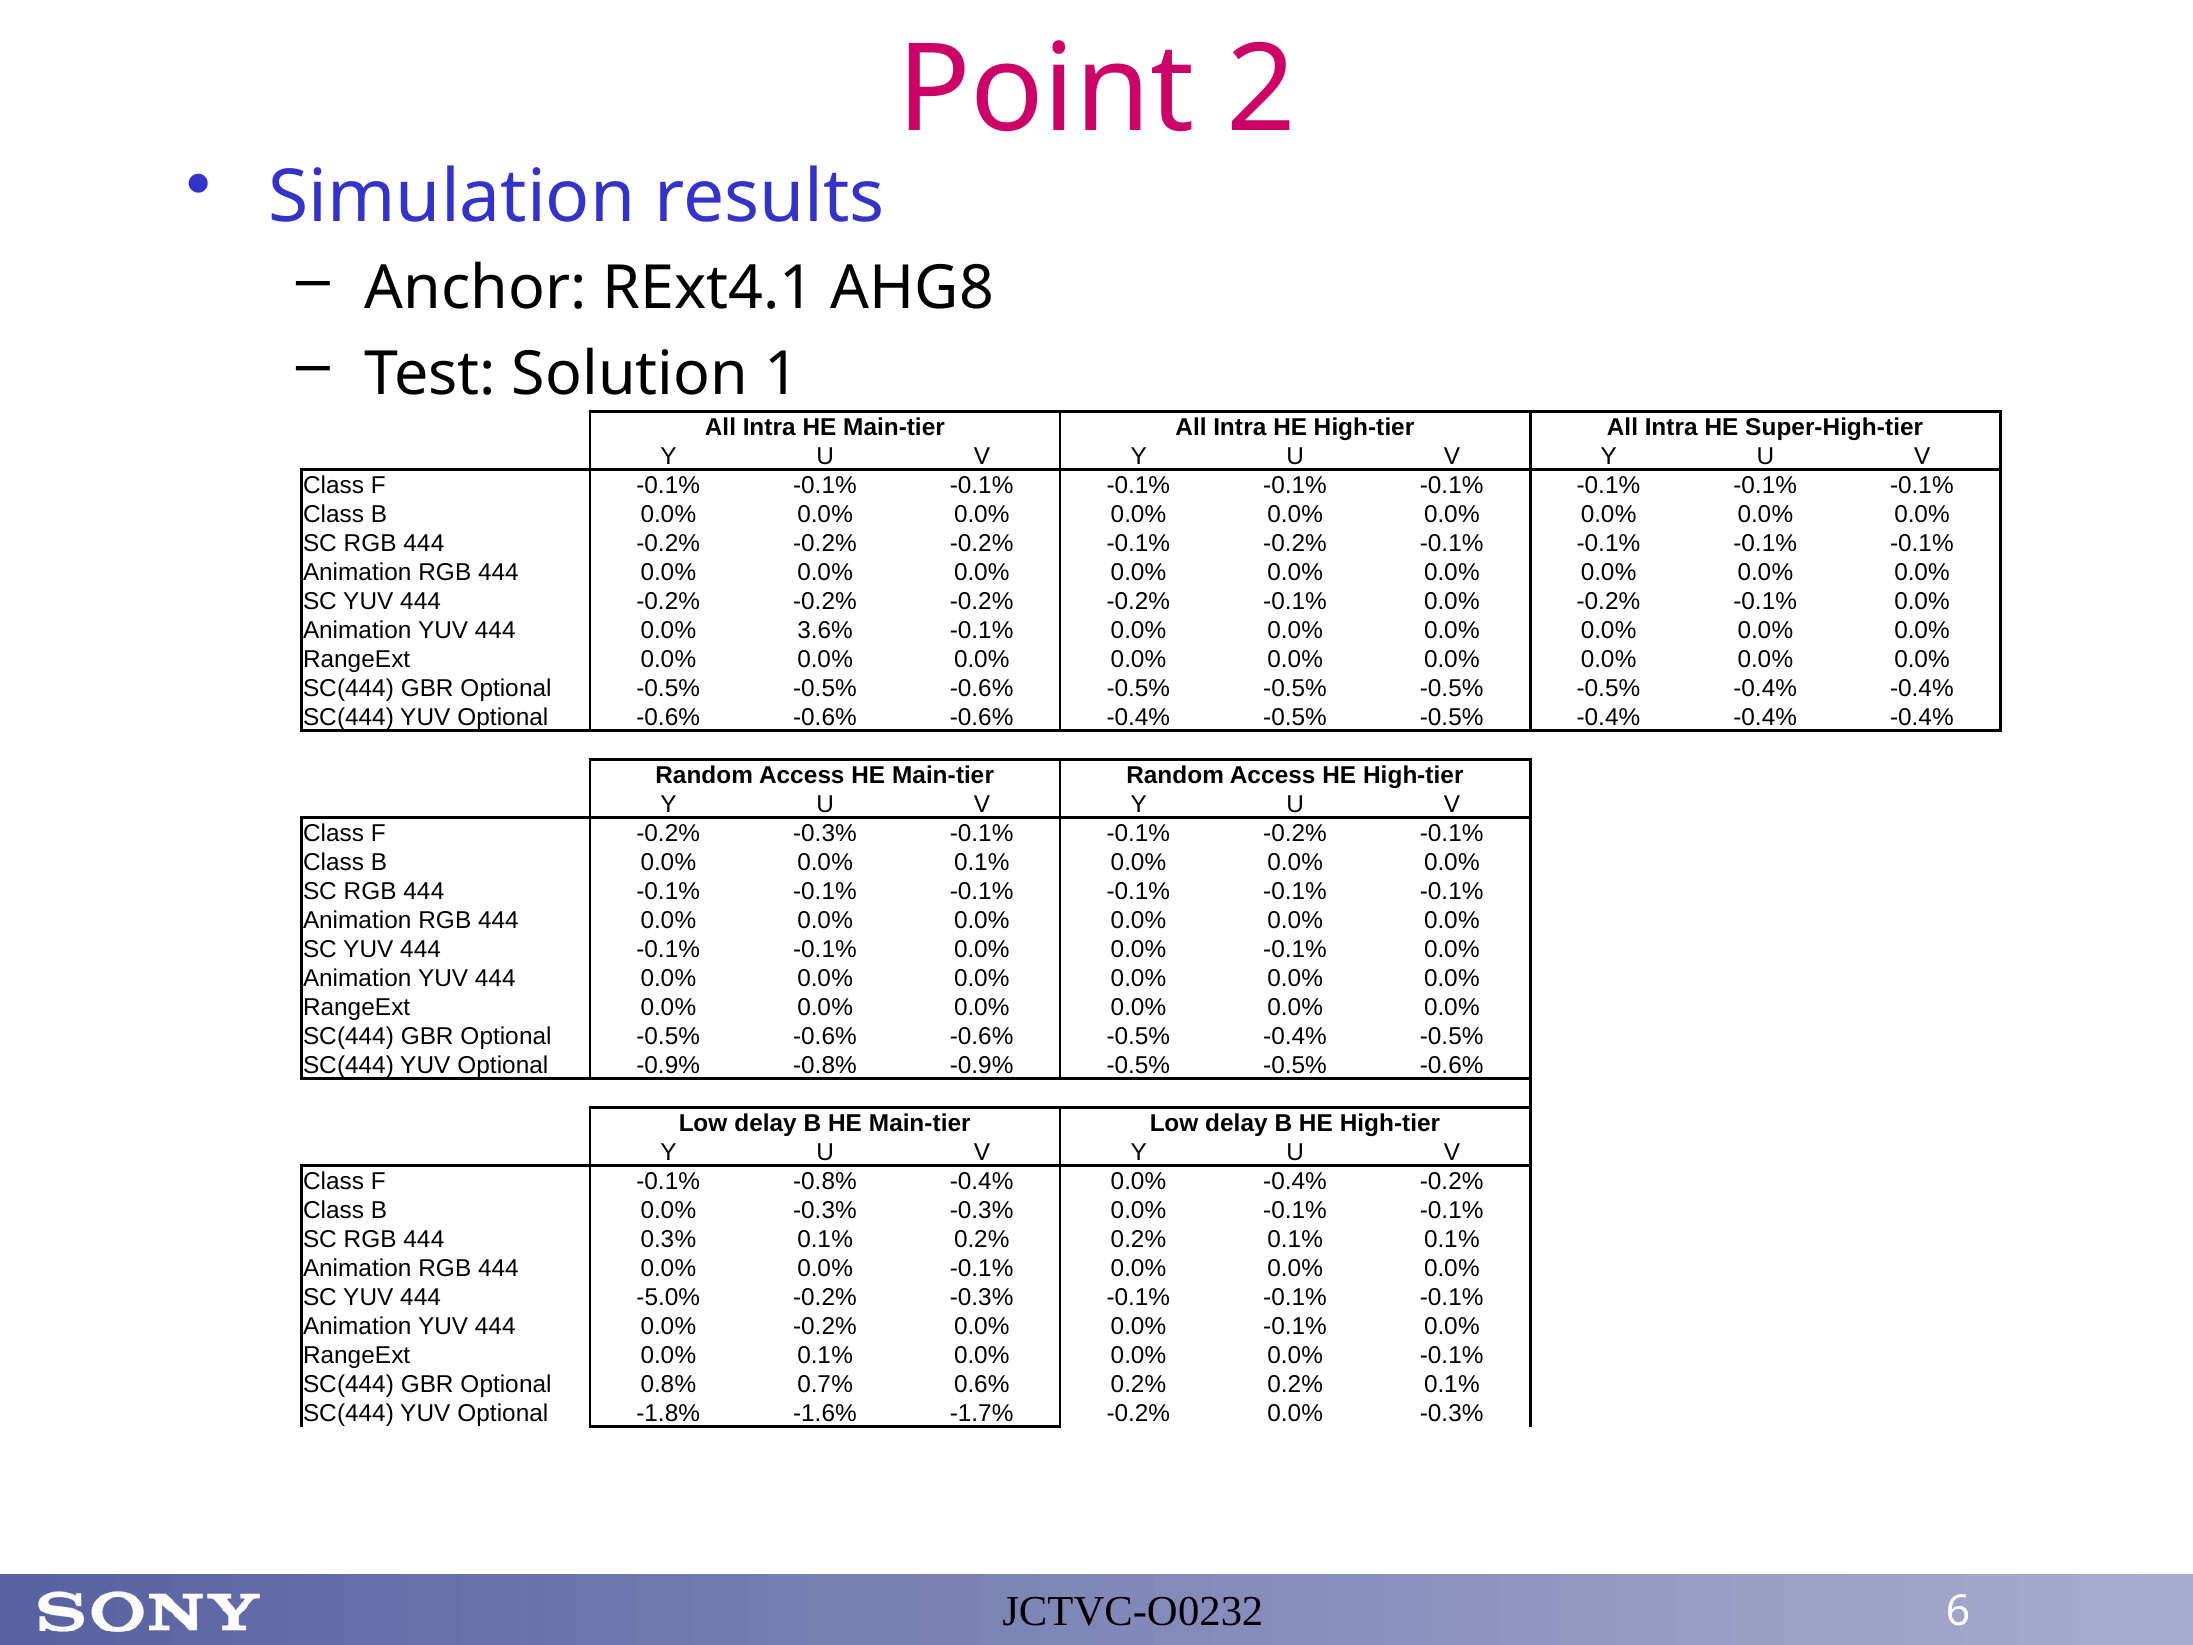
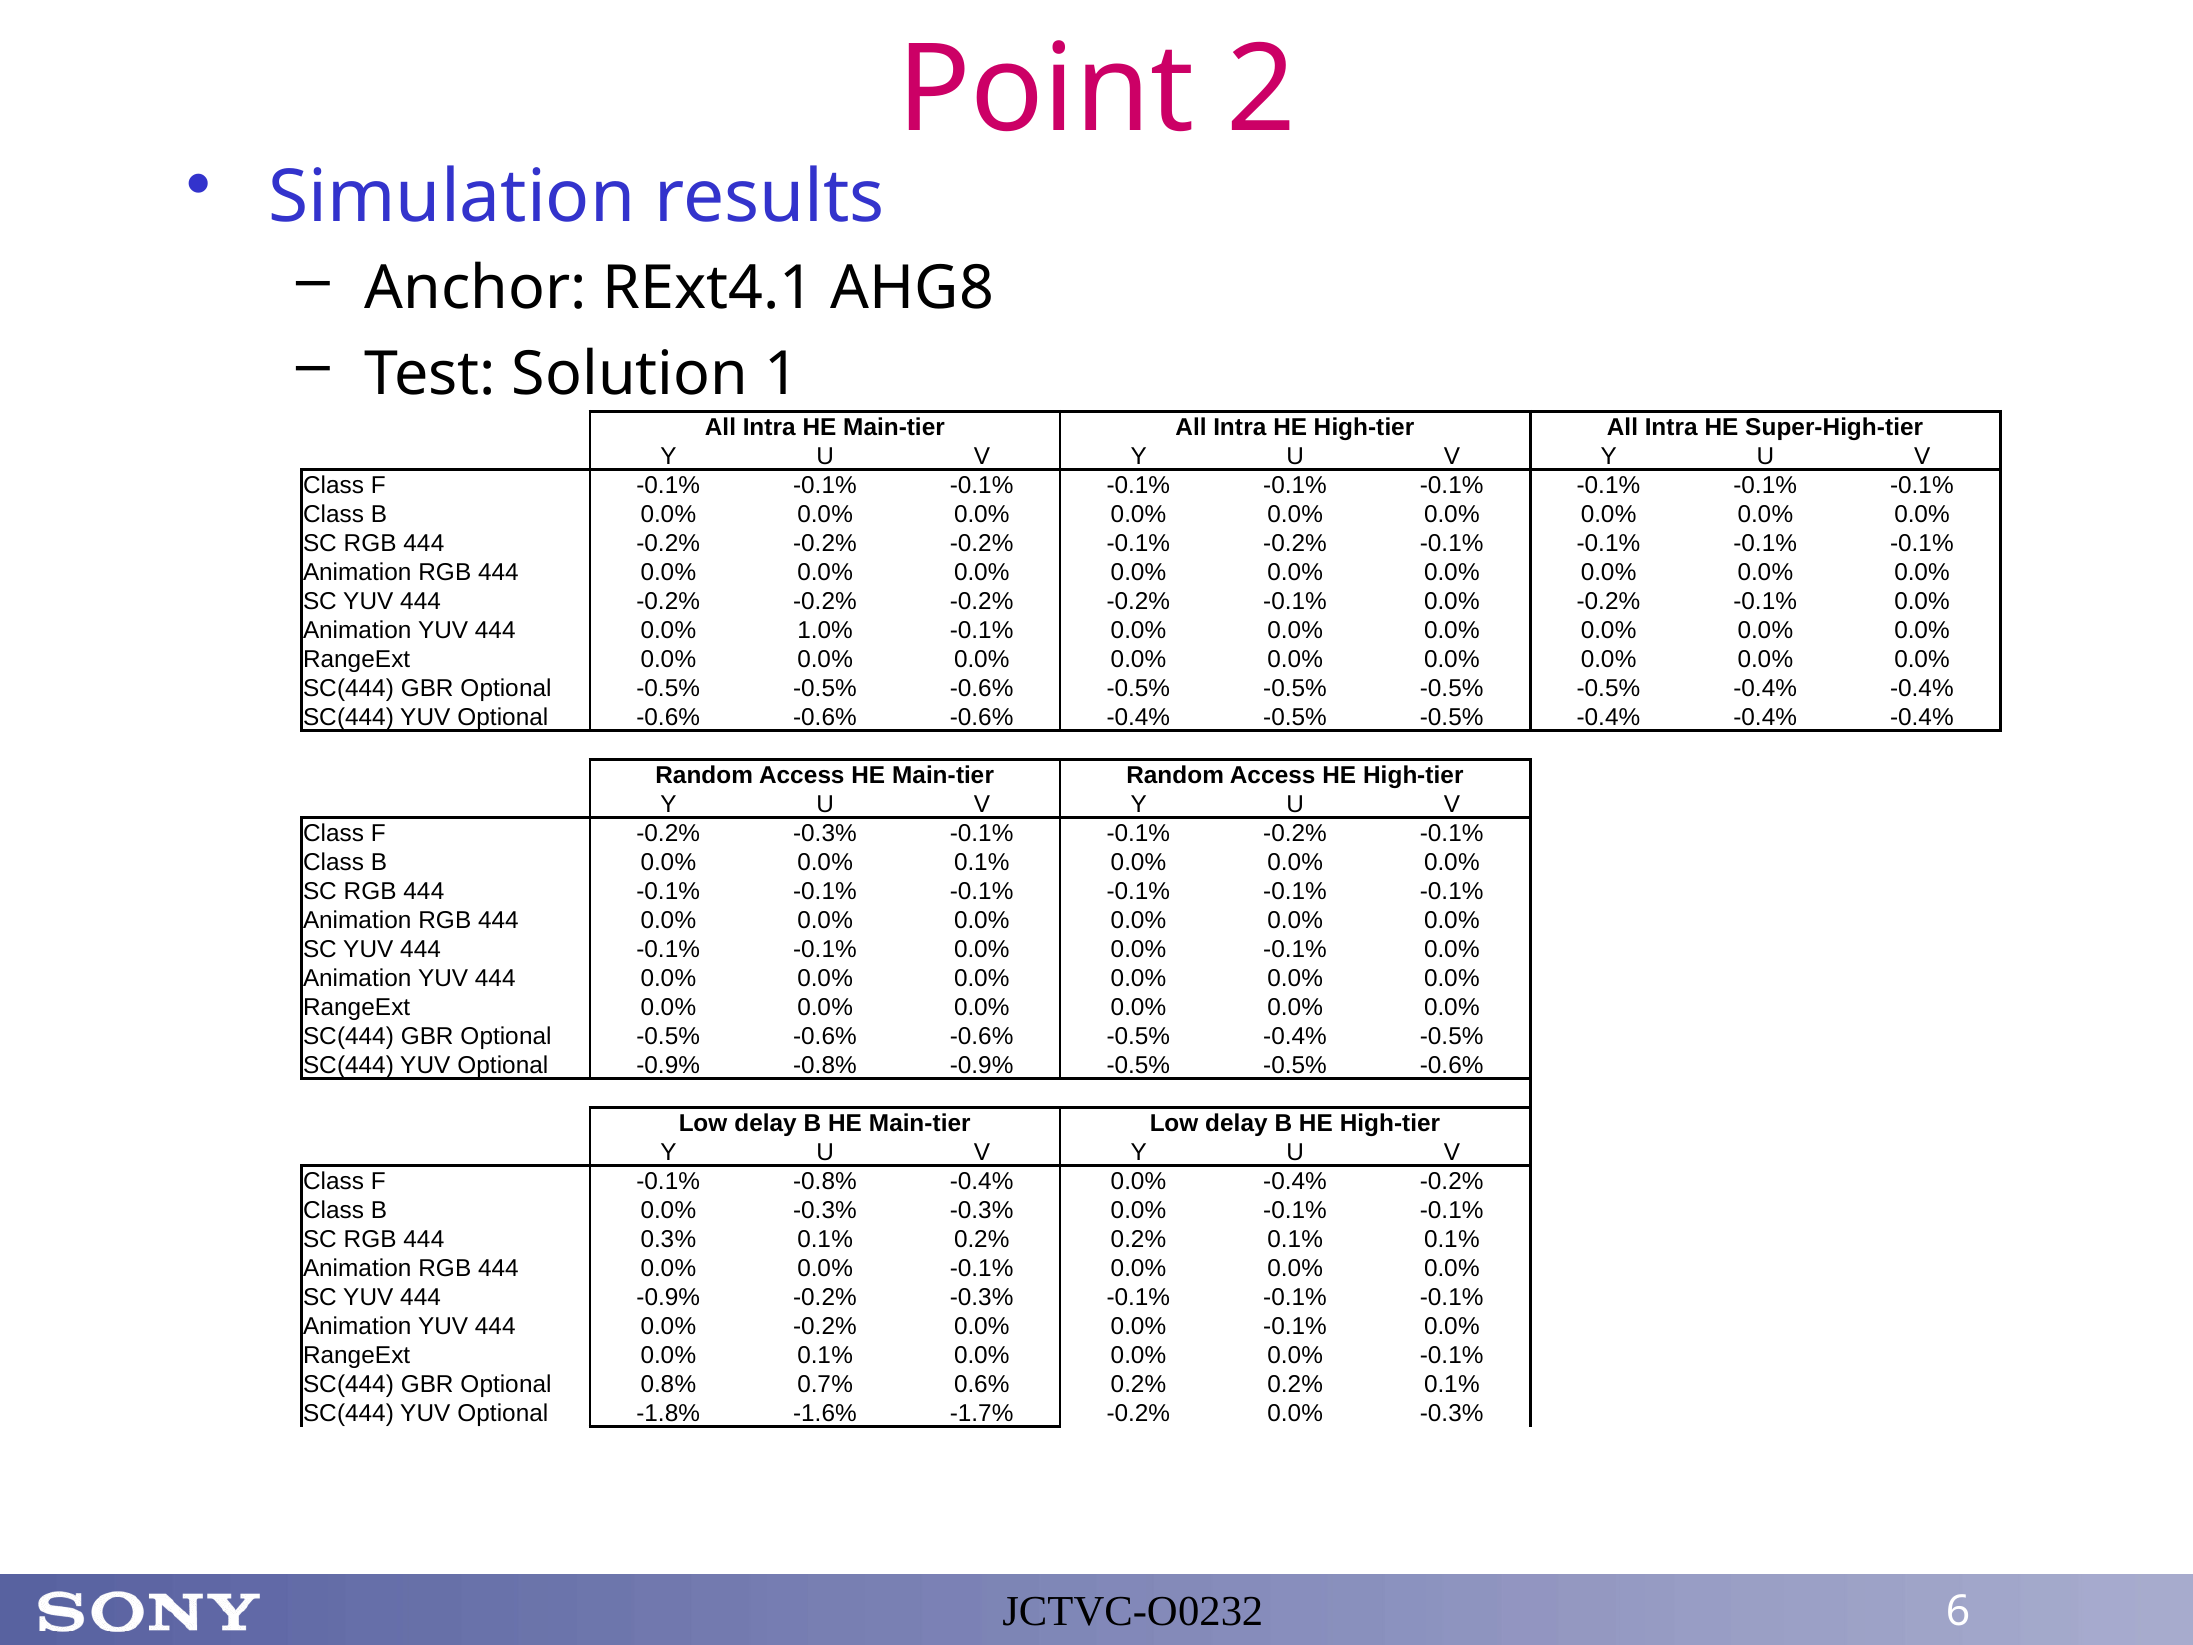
3.6%: 3.6% -> 1.0% (825, 630)
444 -5.0%: -5.0% -> -0.9% (668, 1297)
